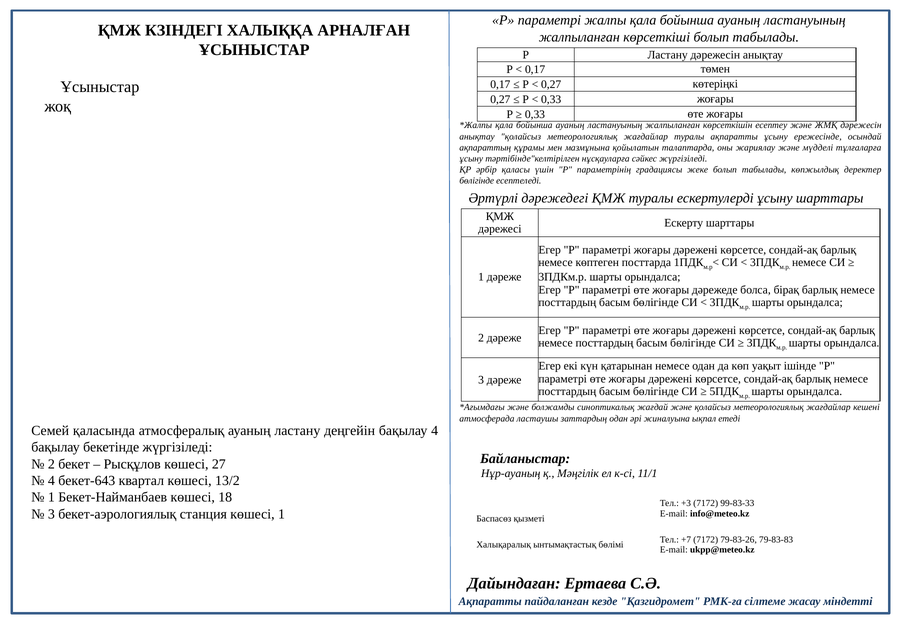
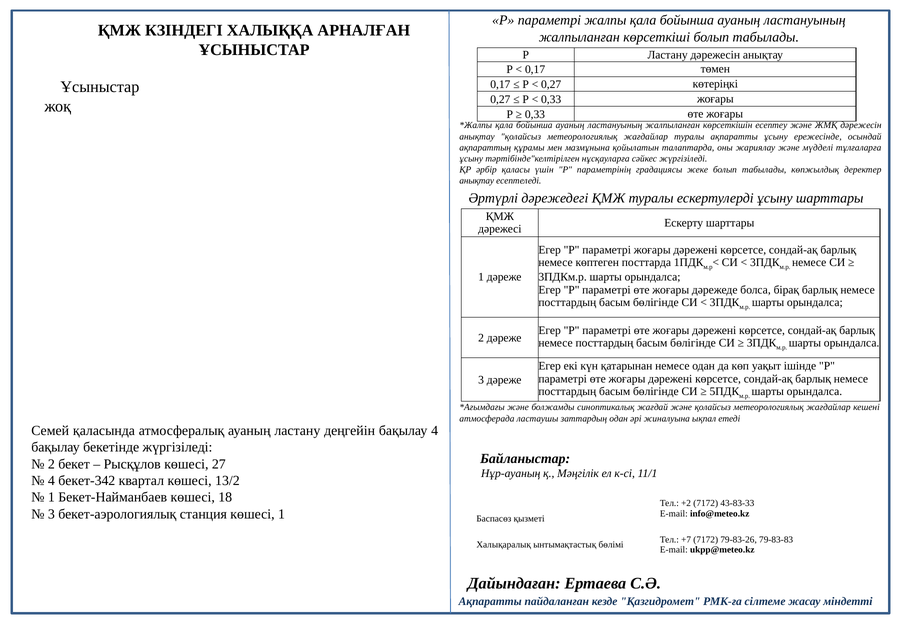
бөлігінде: бөлігінде -> анықтау (477, 181)
бекет-643: бекет-643 -> бекет-342 (87, 480)
+3: +3 -> +2 (686, 503)
99-83-33: 99-83-33 -> 43-83-33 (737, 503)
